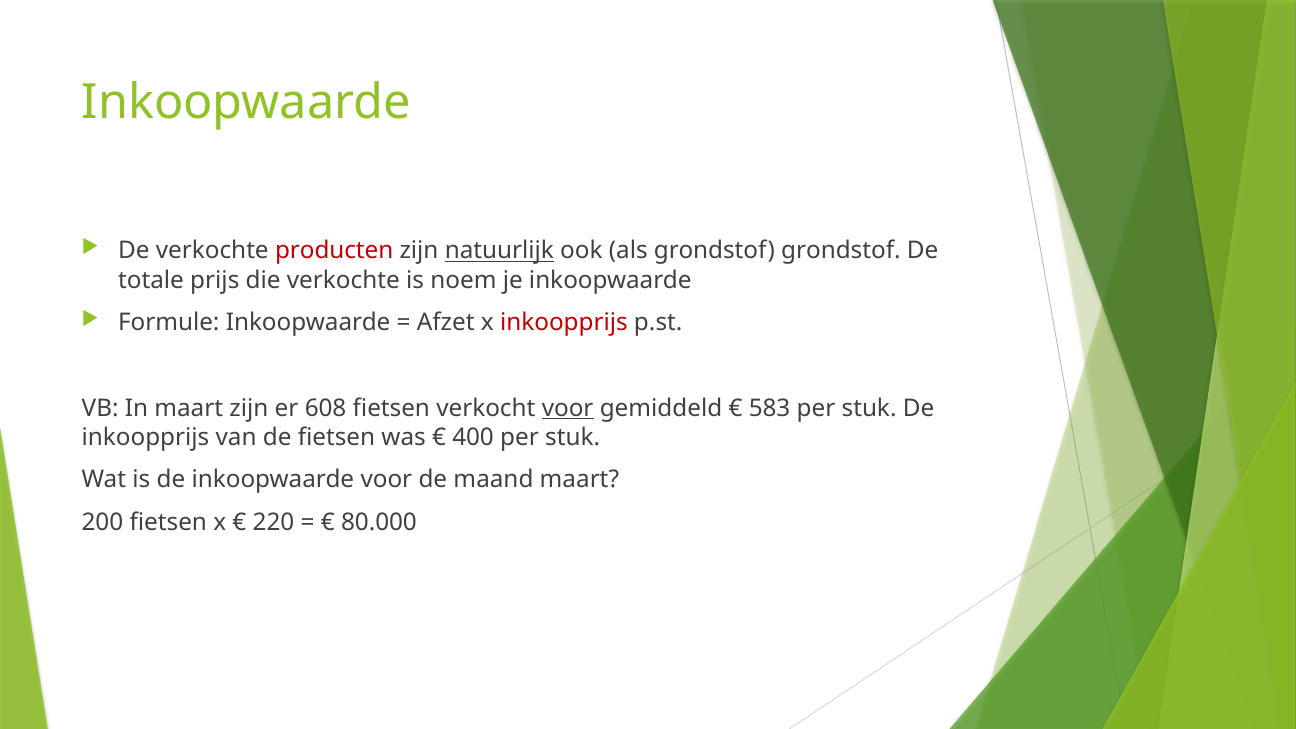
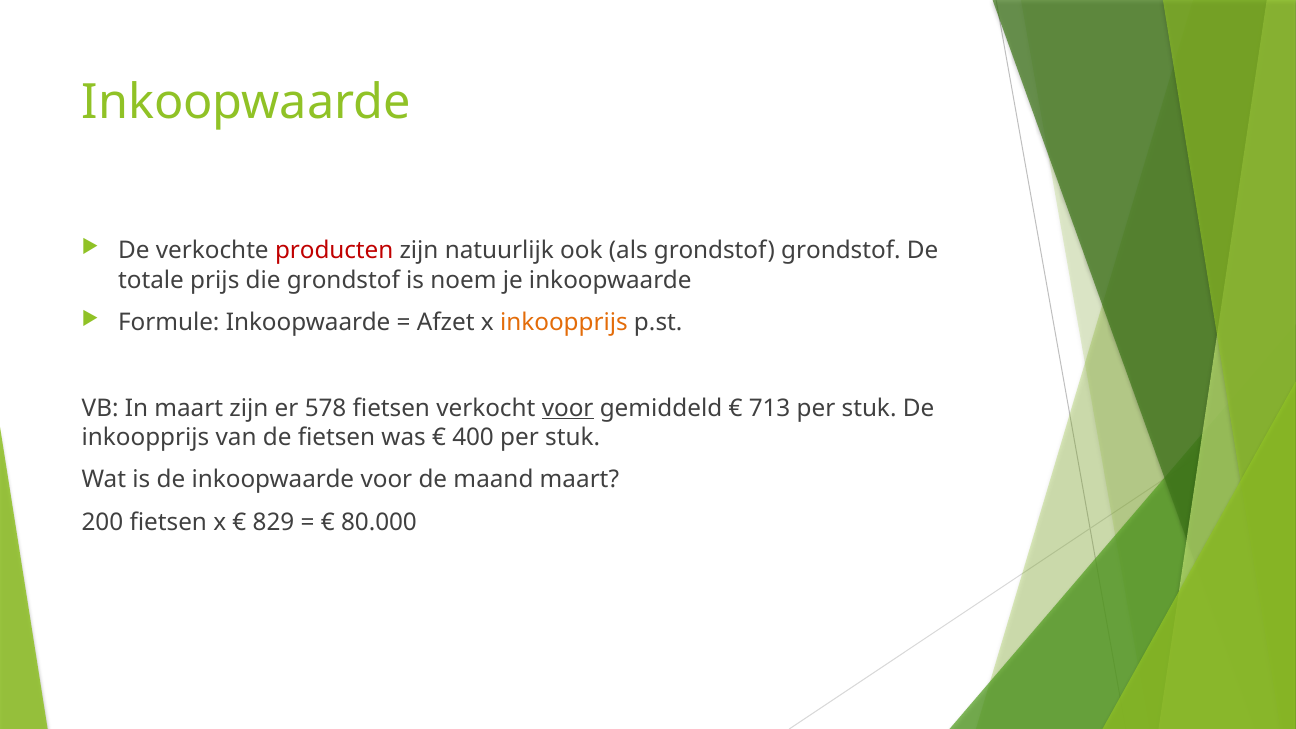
natuurlijk underline: present -> none (499, 251)
die verkochte: verkochte -> grondstof (343, 280)
inkoopprijs colour: red -> orange (564, 323)
608: 608 -> 578 (326, 408)
583: 583 -> 713 (770, 408)
220: 220 -> 829 (274, 522)
